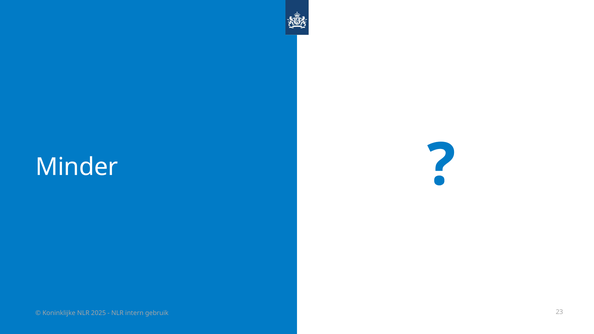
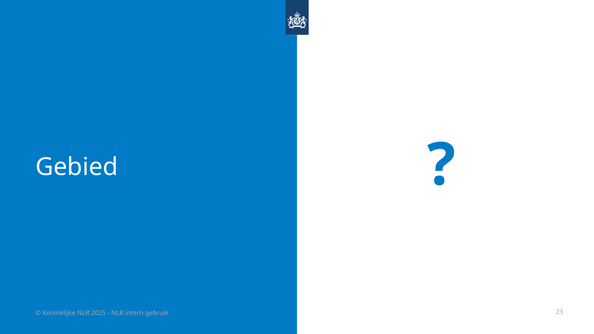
Minder: Minder -> Gebied (77, 167)
